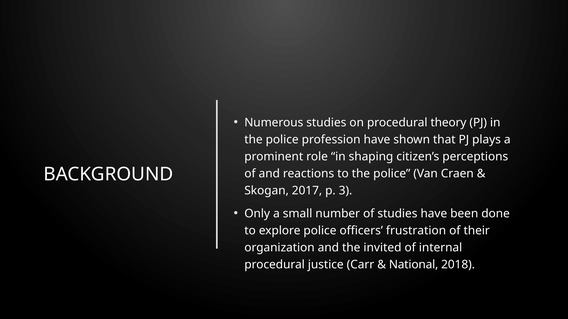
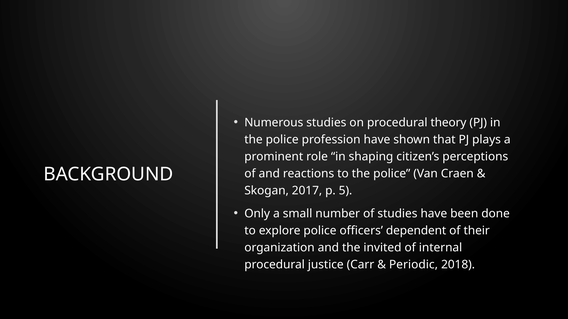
3: 3 -> 5 (345, 191)
frustration: frustration -> dependent (416, 231)
National: National -> Periodic (414, 265)
